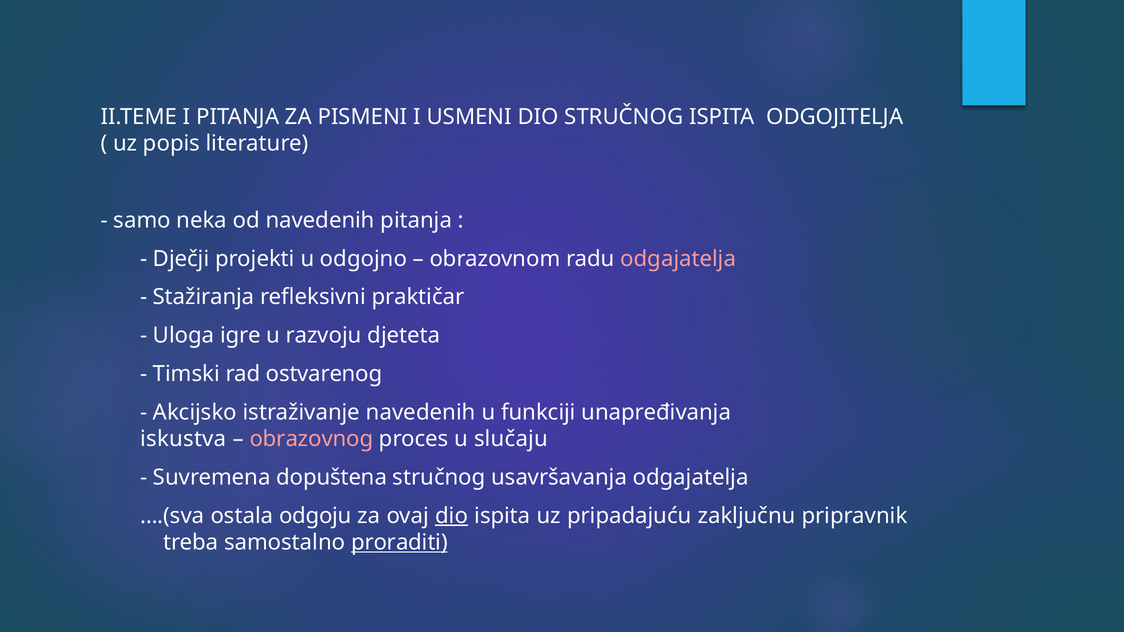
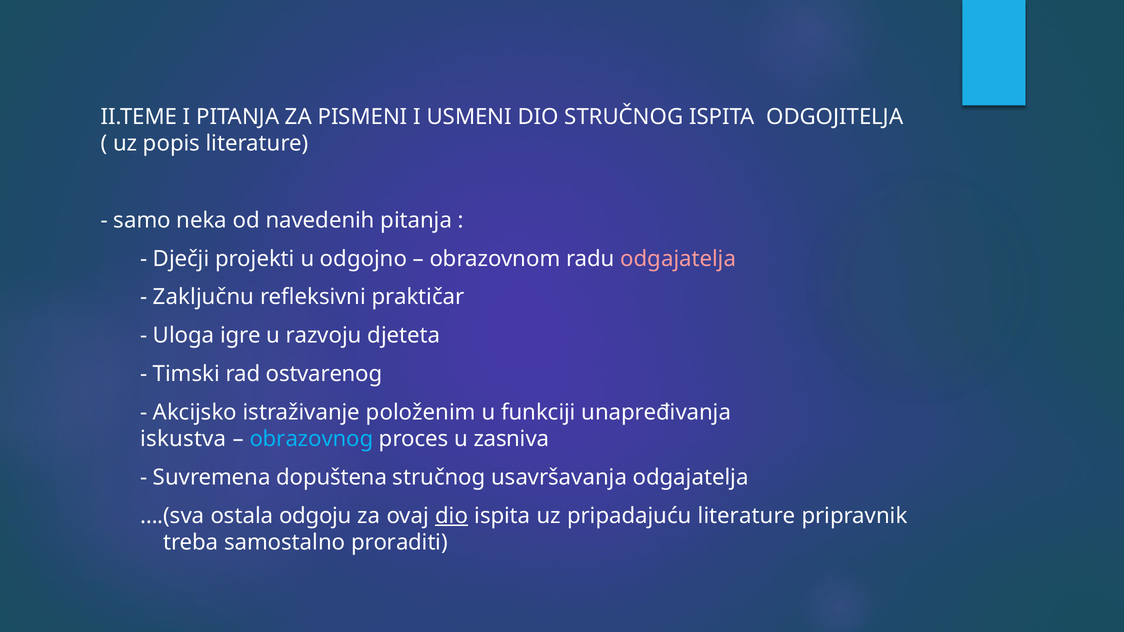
Stažiranja: Stažiranja -> Zaključnu (203, 297)
istraživanje navedenih: navedenih -> položenim (421, 412)
obrazovnog colour: pink -> light blue (311, 439)
slučaju: slučaju -> zasniva (511, 439)
pripadajuću zaključnu: zaključnu -> literature (747, 516)
proraditi underline: present -> none (399, 543)
